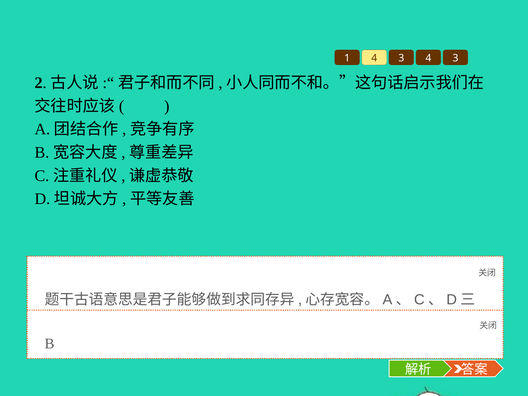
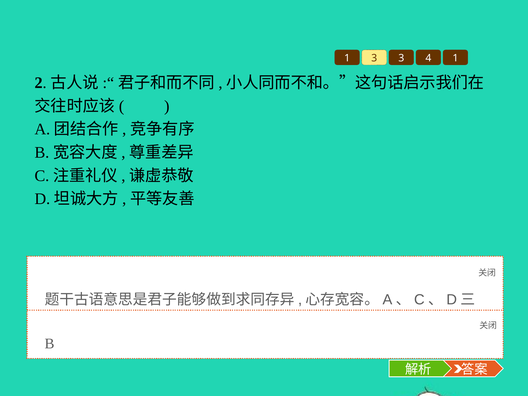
1 4: 4 -> 3 (374, 58)
3 4 3: 3 -> 1 (455, 58)
